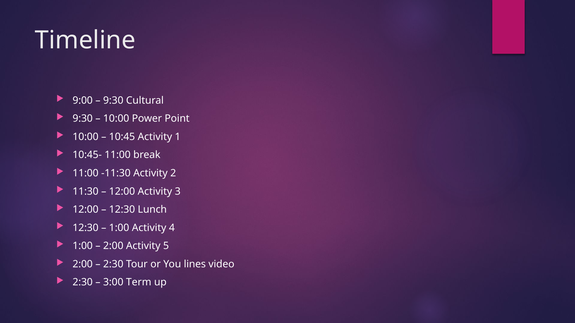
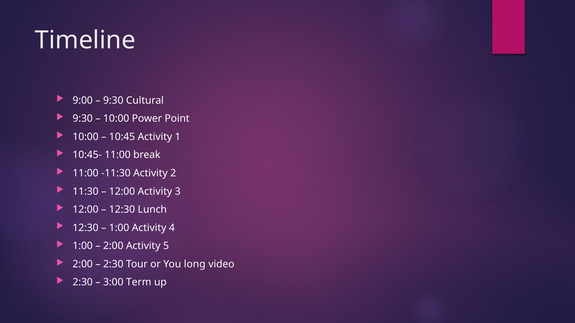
lines: lines -> long (195, 264)
